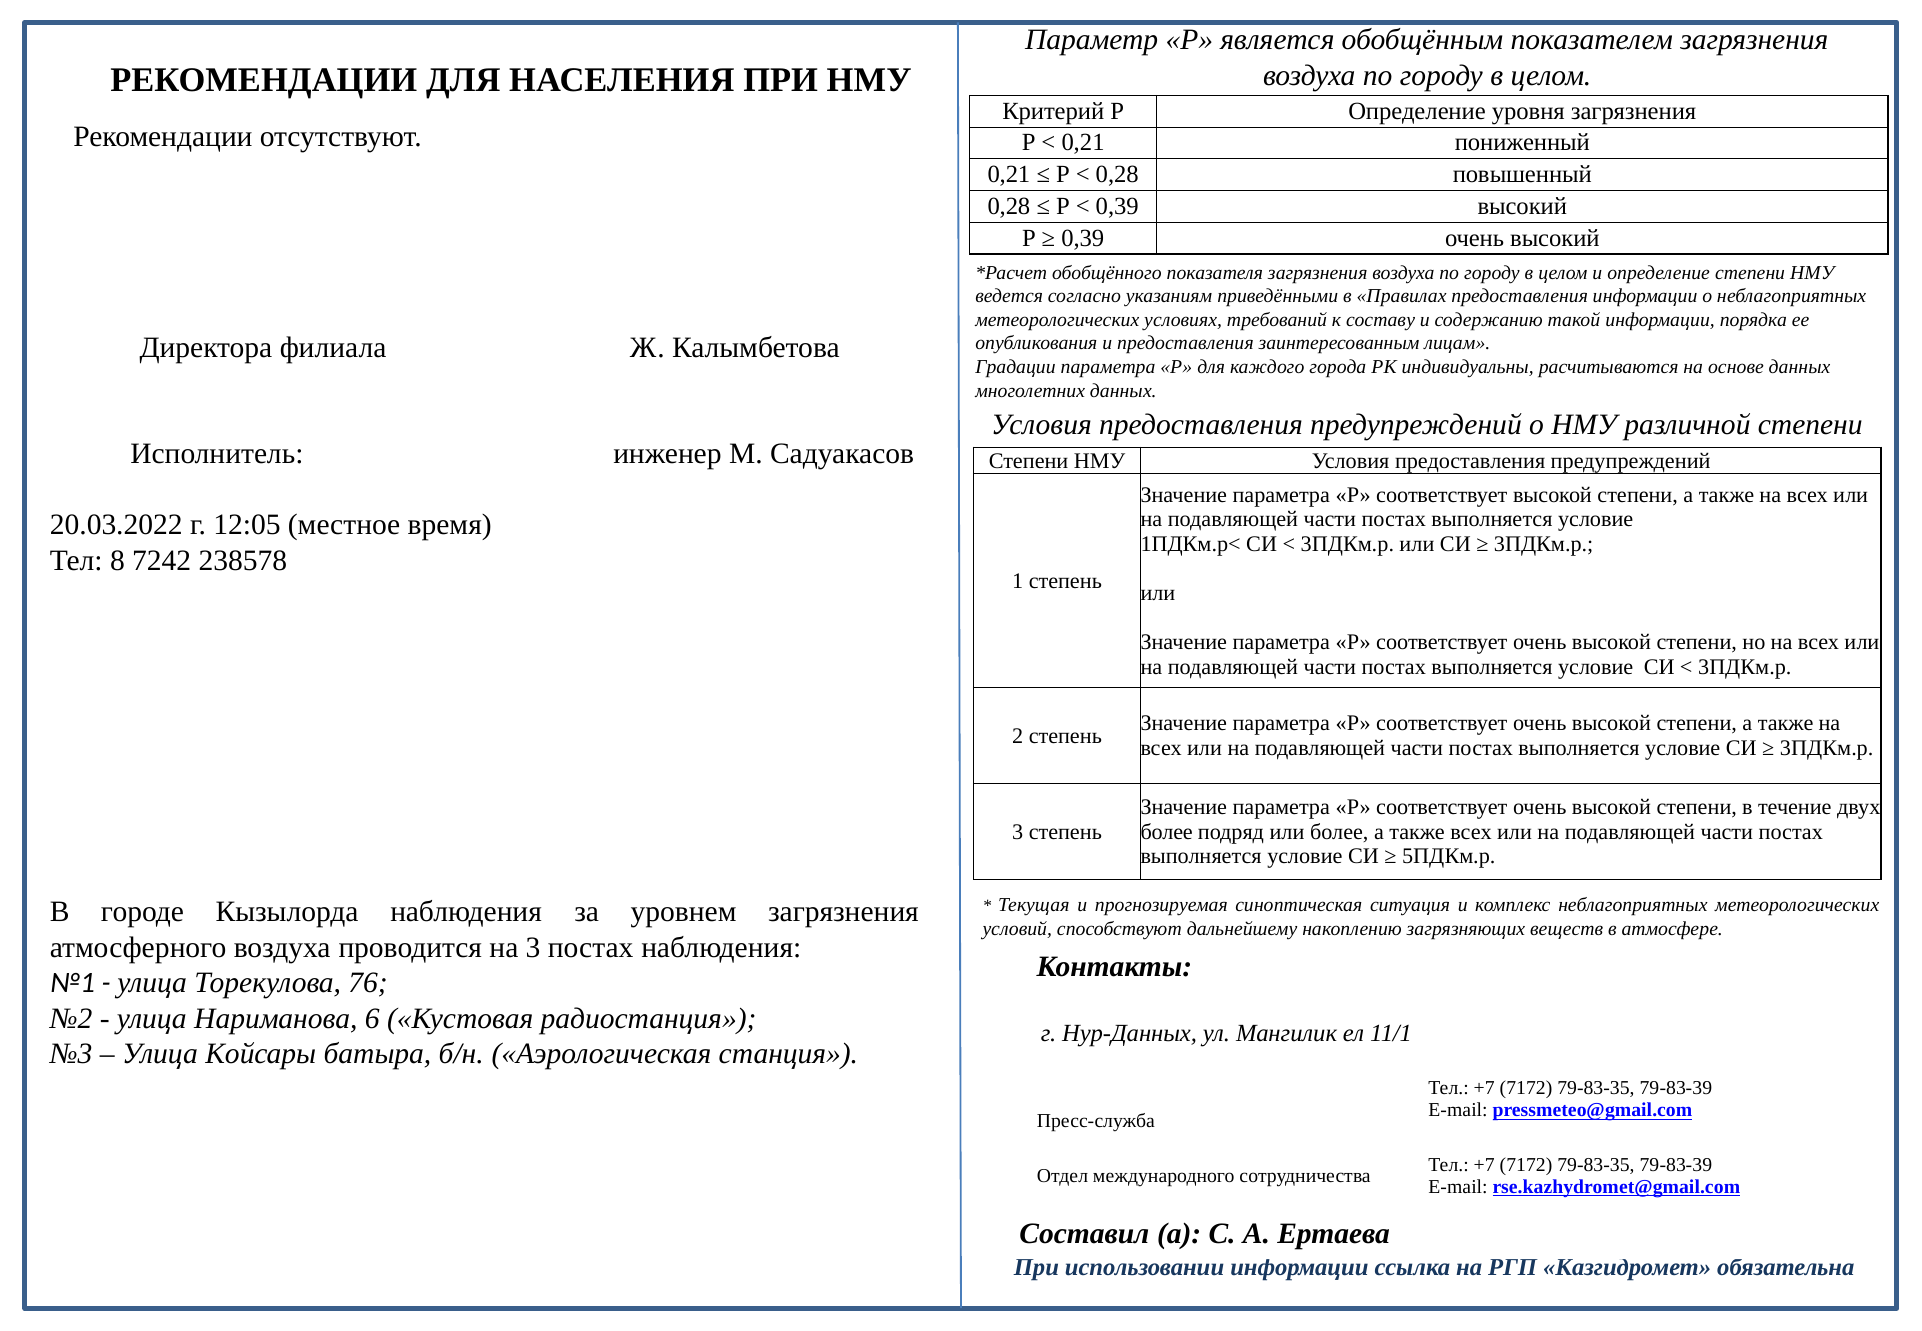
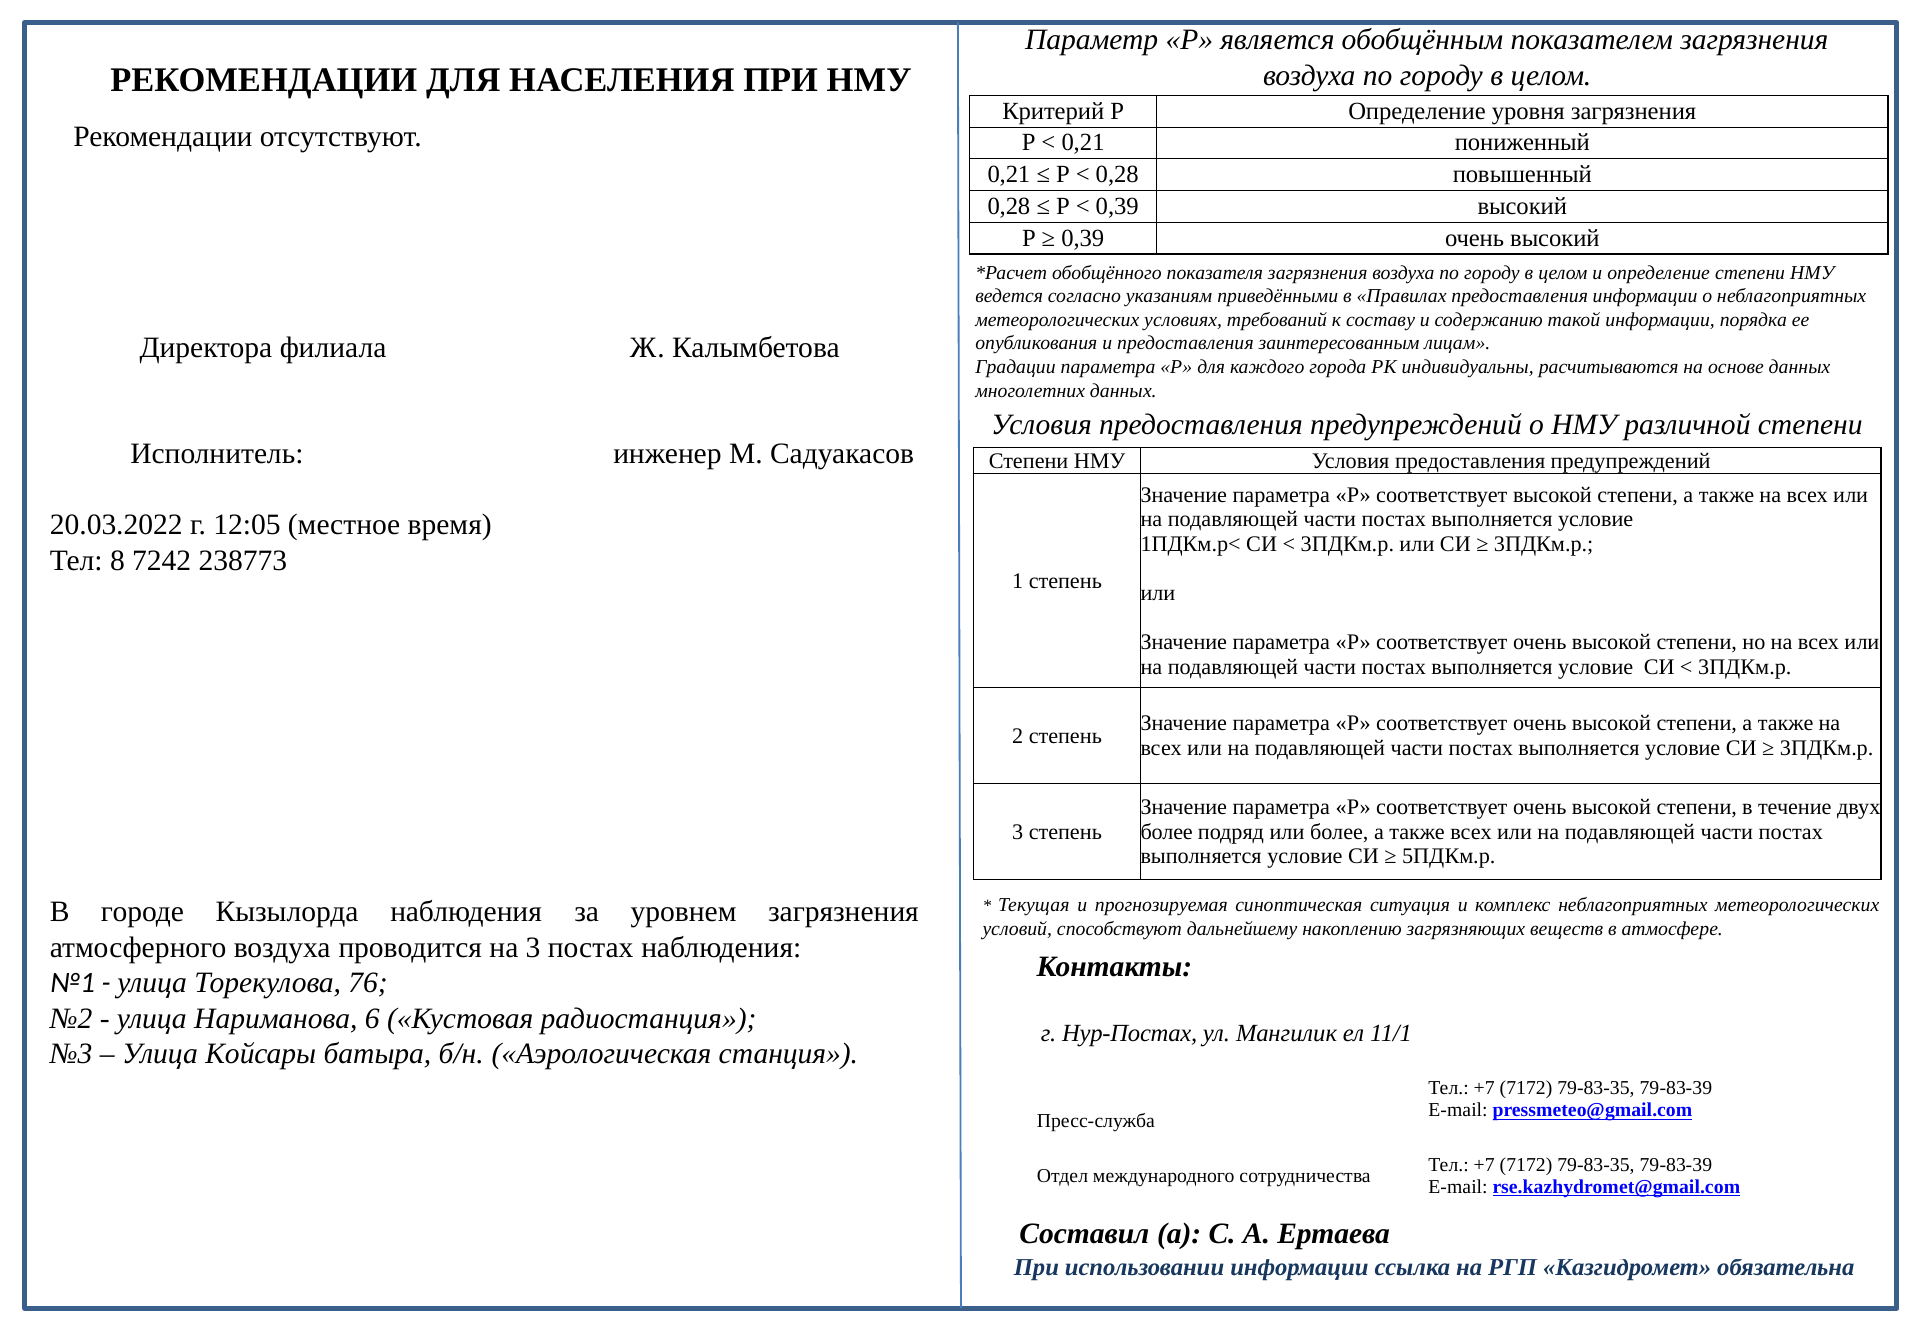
238578: 238578 -> 238773 (243, 560)
Нур-Данных: Нур-Данных -> Нур-Постах (1130, 1034)
